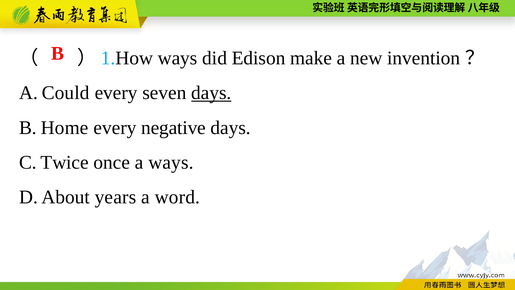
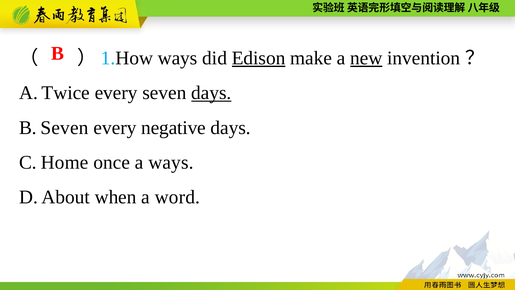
Edison underline: none -> present (259, 58)
new underline: none -> present (366, 58)
Could: Could -> Twice (66, 93)
B Home: Home -> Seven (65, 128)
Twice: Twice -> Home (65, 162)
years: years -> when (116, 197)
